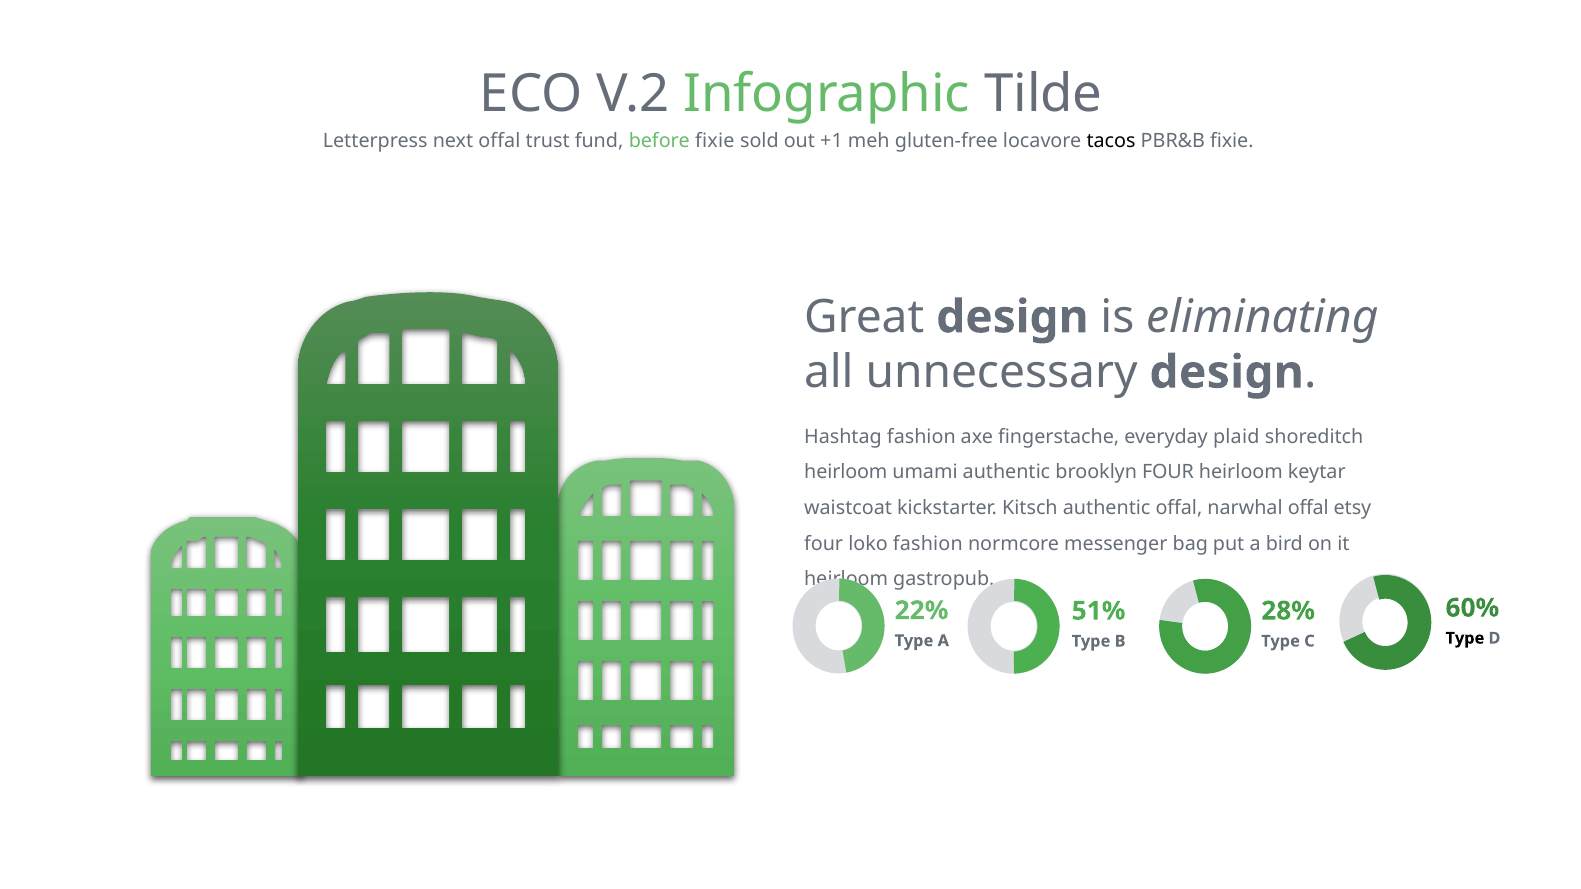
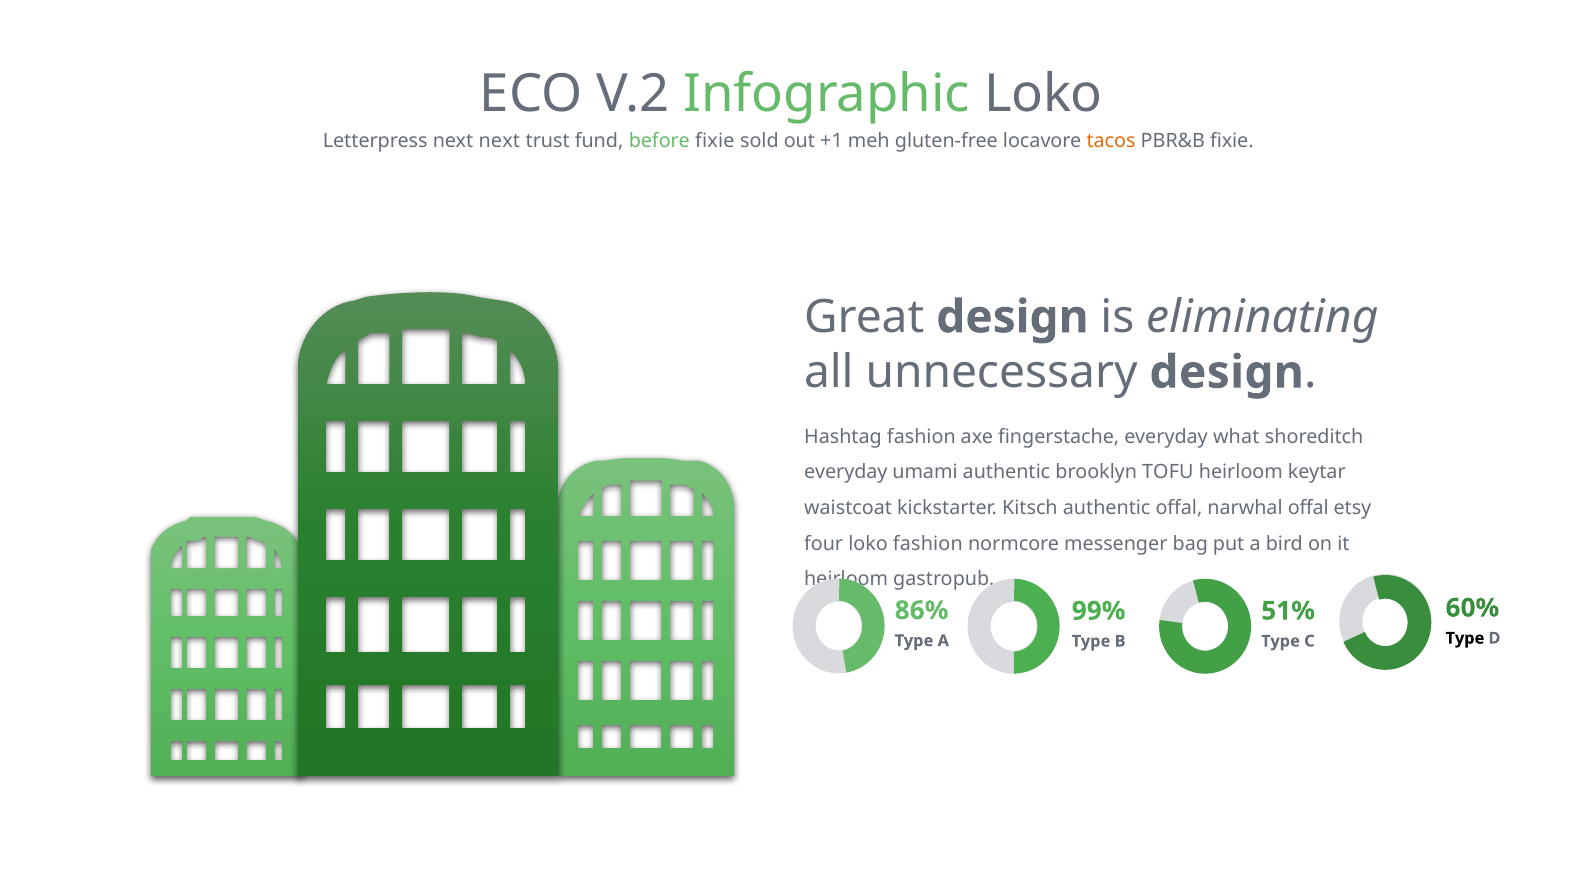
Infographic Tilde: Tilde -> Loko (1044, 94)
next offal: offal -> next (499, 141)
tacos colour: black -> orange (1111, 141)
plaid: plaid -> what (1236, 437)
heirloom: heirloom -> everyday (846, 473)
brooklyn FOUR: FOUR -> TOFU (1168, 473)
22%: 22% -> 86% (922, 611)
51%: 51% -> 99% (1099, 611)
28%: 28% -> 51% (1288, 611)
